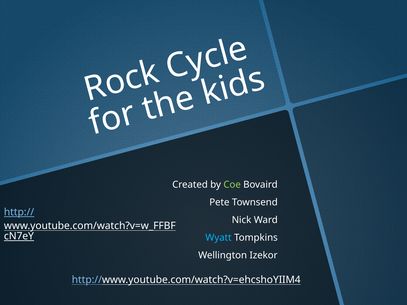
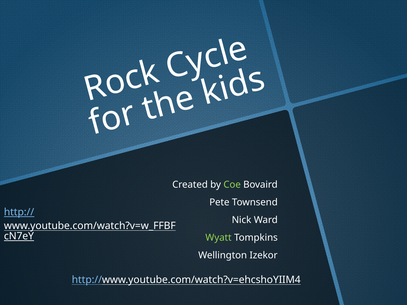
Wyatt colour: light blue -> light green (219, 238)
